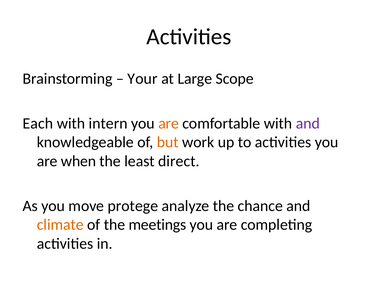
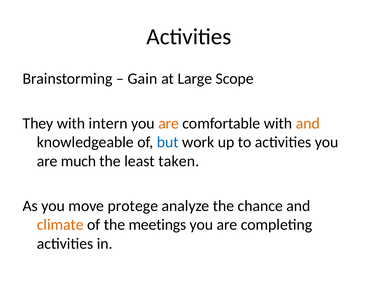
Your: Your -> Gain (143, 79)
Each: Each -> They (38, 123)
and colour: purple -> orange (308, 123)
but colour: orange -> blue (168, 142)
when: when -> much (79, 161)
direct: direct -> taken (179, 161)
